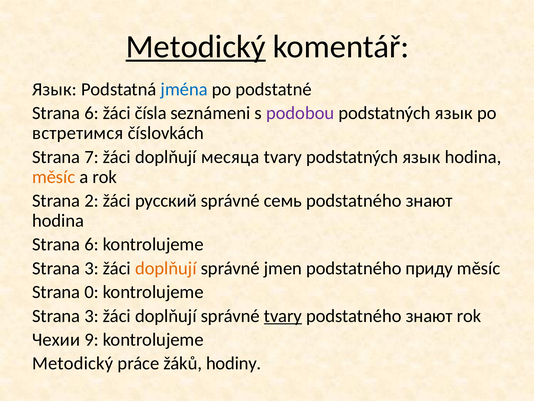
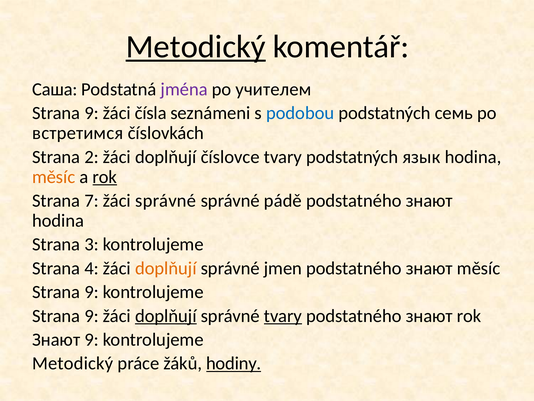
Язык: Язык -> Саша (55, 89)
jména colour: blue -> purple (184, 89)
podstatné: podstatné -> учителем (273, 89)
6: 6 -> 9 (92, 113)
podobou colour: purple -> blue (300, 113)
язык: язык -> семь (454, 113)
7: 7 -> 2 (92, 157)
месяца: месяца -> číslovce (230, 157)
rok underline: none -> present (105, 177)
2: 2 -> 7 (92, 200)
žáci русский: русский -> správné (166, 200)
семь: семь -> pádě (283, 200)
6: 6 -> 3 (92, 244)
3: 3 -> 4 (92, 268)
приду: приду -> знают (429, 268)
0: 0 -> 9 (92, 292)
3: 3 -> 9 (92, 316)
doplňují underline: none -> present (166, 316)
Чехии: Чехии -> Знают (56, 339)
hodiny underline: none -> present (234, 363)
